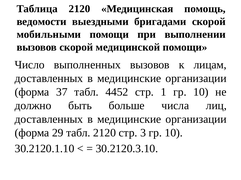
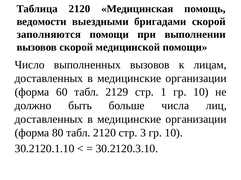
мобильными: мобильными -> заполняются (49, 34)
37: 37 -> 60 (62, 92)
4452: 4452 -> 2129 (117, 92)
29: 29 -> 80 (58, 133)
